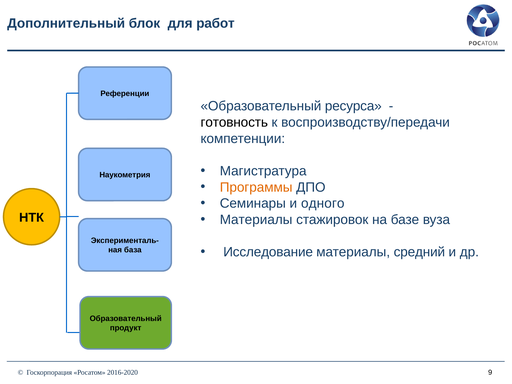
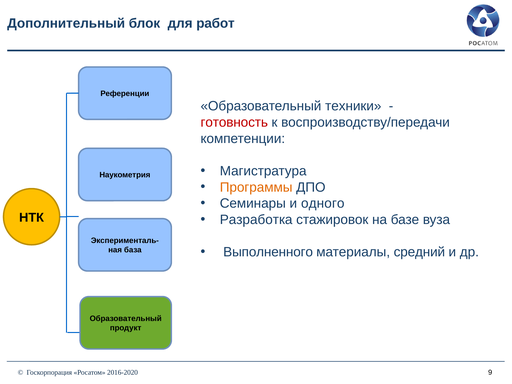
ресурса: ресурса -> техники (353, 106)
готовность colour: black -> red (234, 122)
Материалы: Материалы -> Разработка (256, 220)
Исследование: Исследование -> Выполненного (268, 252)
